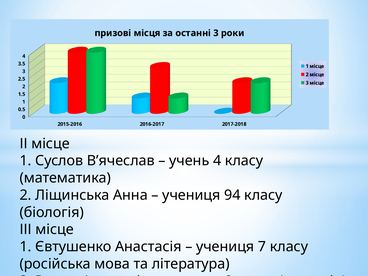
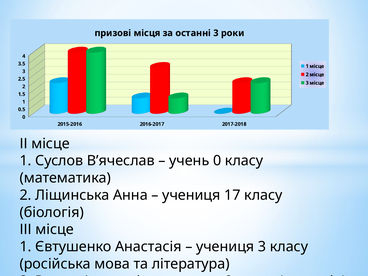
учень 4: 4 -> 0 (217, 161)
94: 94 -> 17 (232, 195)
учениця 7: 7 -> 3 (262, 247)
